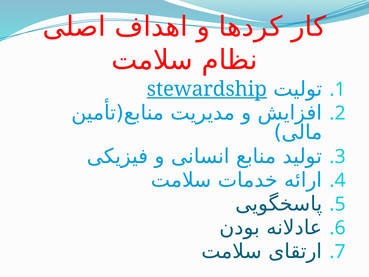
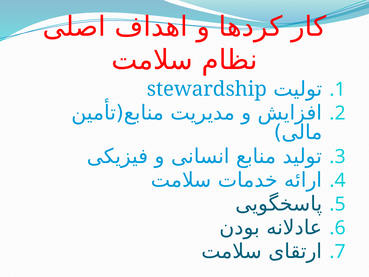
stewardship underline: present -> none (207, 89)
